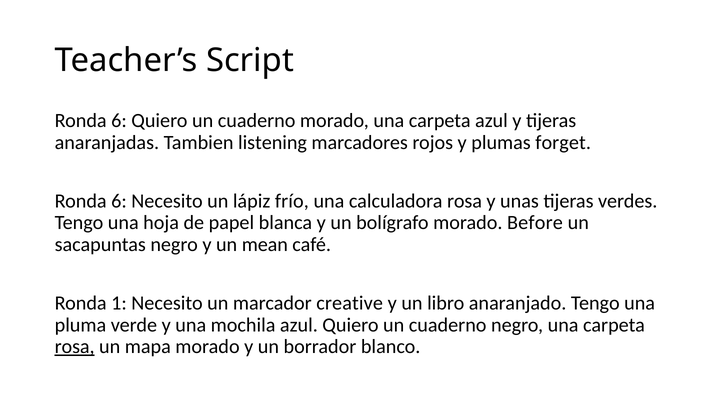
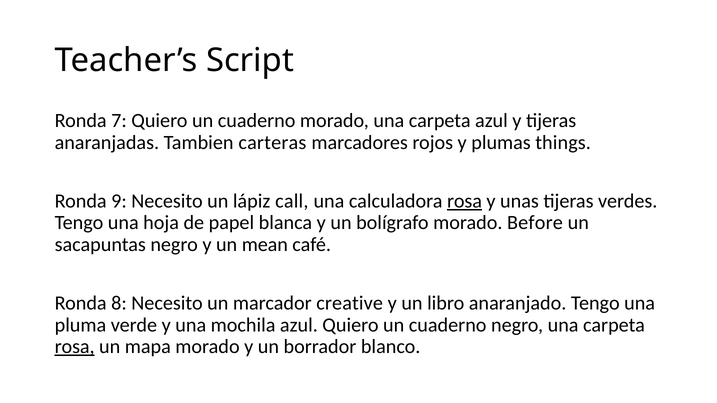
6: 6 -> 7 (119, 121)
listening: listening -> carteras (272, 143)
forget: forget -> things (563, 143)
6: 6 -> 9 (119, 201)
frío: frío -> call (292, 201)
rosa underline: none -> present (464, 201)
1: 1 -> 8 (119, 303)
